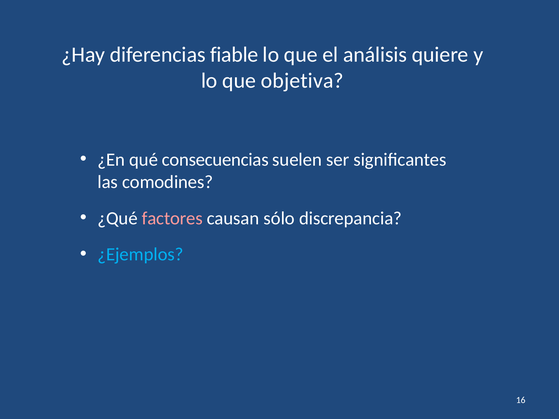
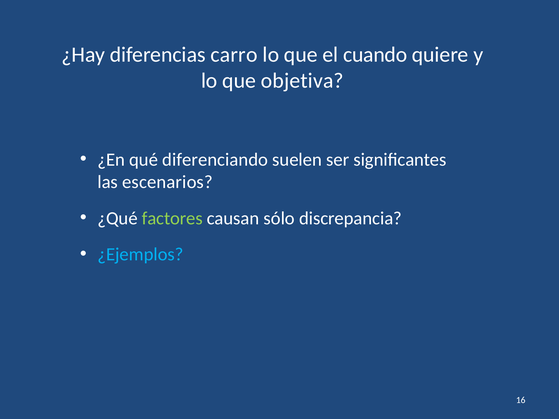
fiable: fiable -> carro (234, 55)
análisis: análisis -> cuando (375, 55)
consecuencias: consecuencias -> diferenciando (215, 160)
comodines: comodines -> escenarios (167, 182)
factores colour: pink -> light green (172, 218)
